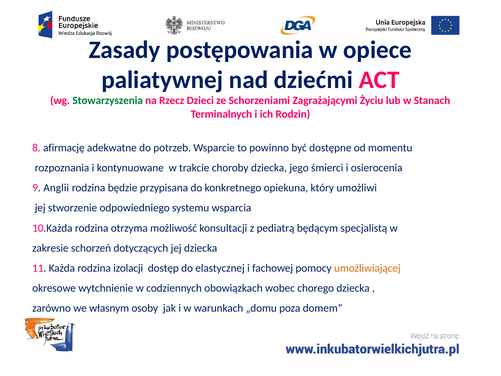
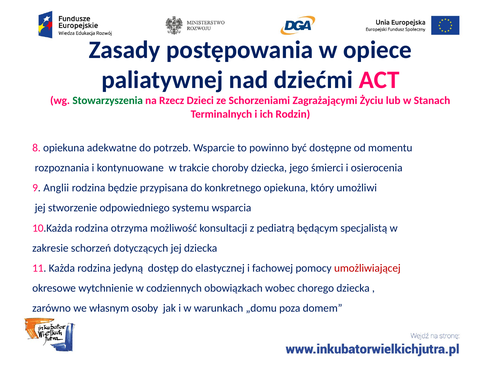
8 afirmację: afirmację -> opiekuna (64, 148)
izolacji: izolacji -> jedyną (128, 268)
umożliwiającej colour: orange -> red (367, 268)
